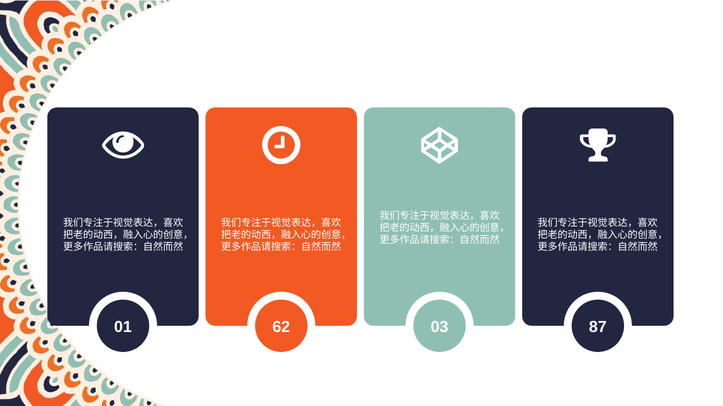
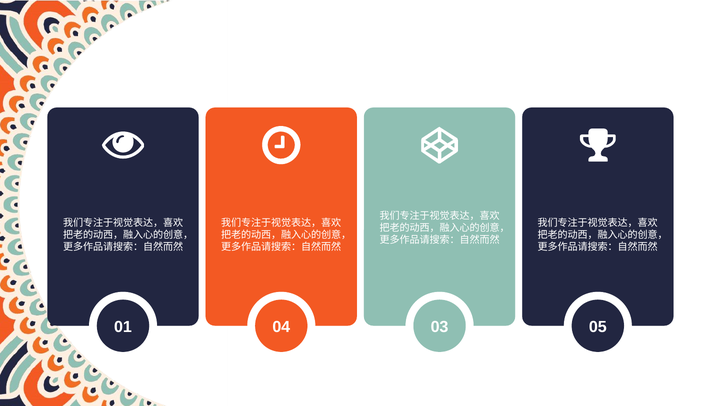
62: 62 -> 04 (281, 327)
87: 87 -> 05 (598, 327)
